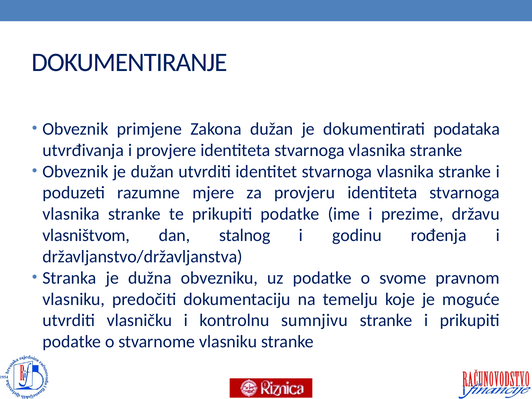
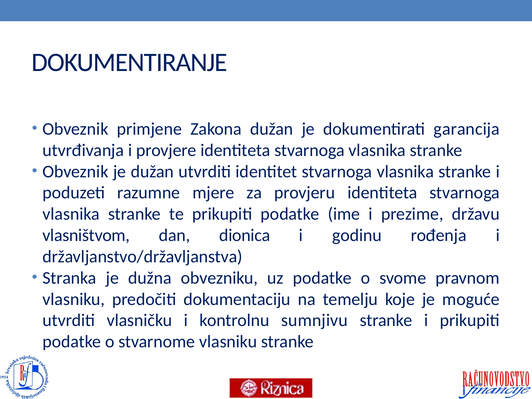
podataka: podataka -> garancija (467, 129)
stalnog: stalnog -> dionica (245, 235)
